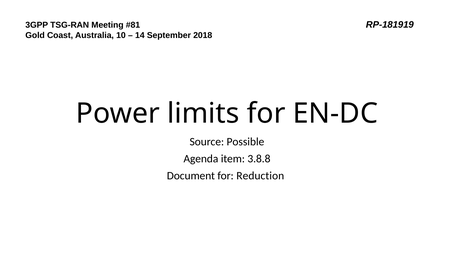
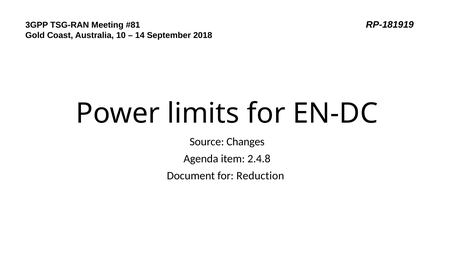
Possible: Possible -> Changes (246, 142)
3.8.8: 3.8.8 -> 2.4.8 (259, 159)
